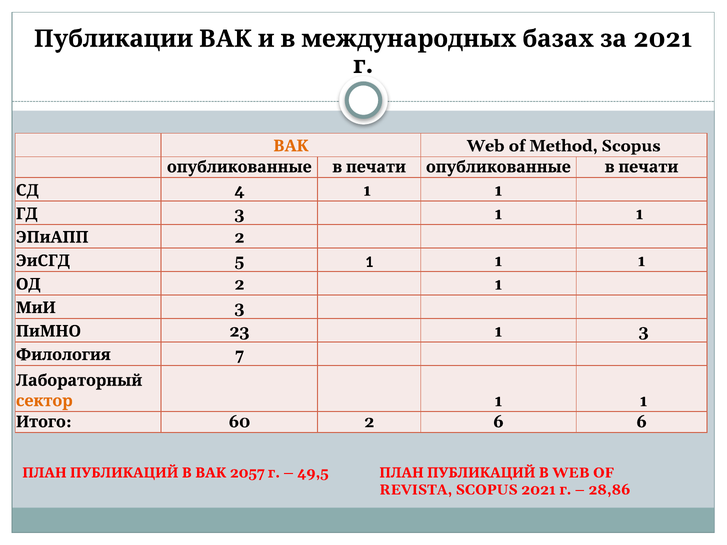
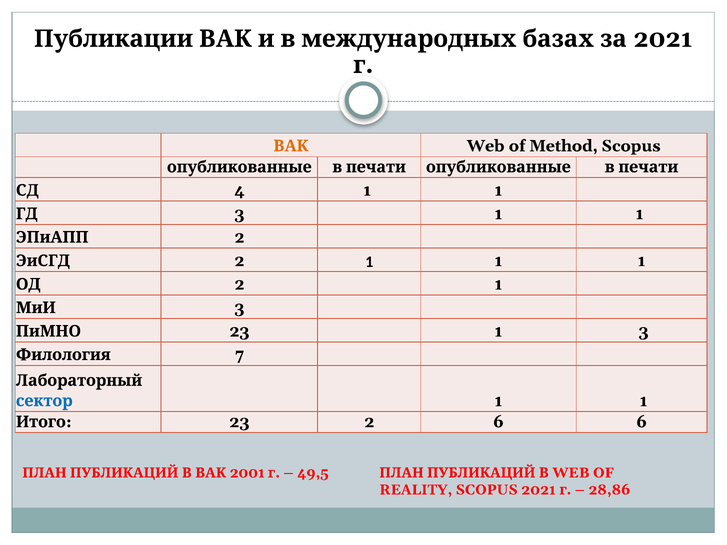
ЭиСГД 5: 5 -> 2 (239, 261)
сектор colour: orange -> blue (44, 401)
Итого 60: 60 -> 23 (239, 422)
2057: 2057 -> 2001 (247, 473)
REVISTA: REVISTA -> REALITY (416, 490)
